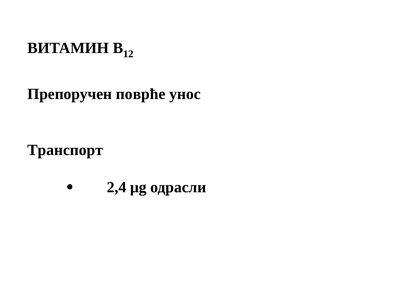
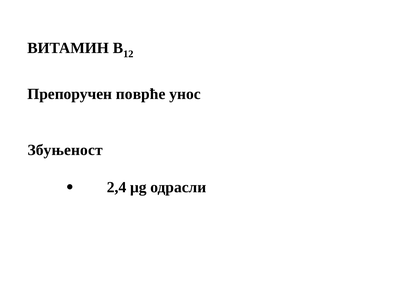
Транспорт: Транспорт -> Збуњеност (65, 150)
